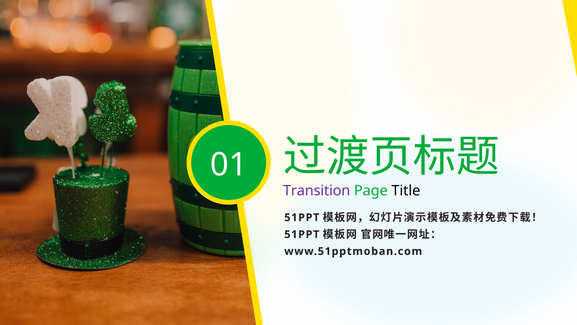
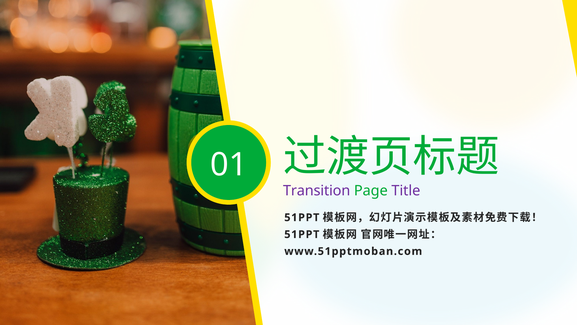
Title colour: black -> purple (406, 191)
